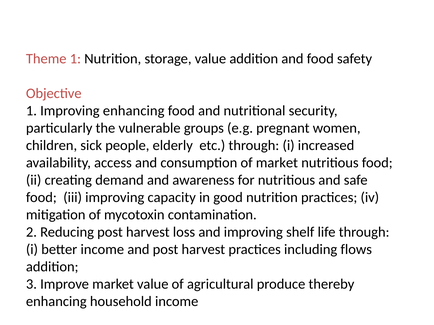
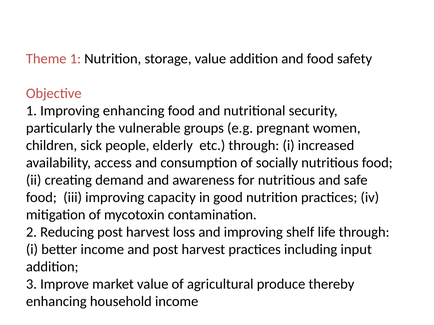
of market: market -> socially (277, 163)
flows: flows -> input (356, 250)
